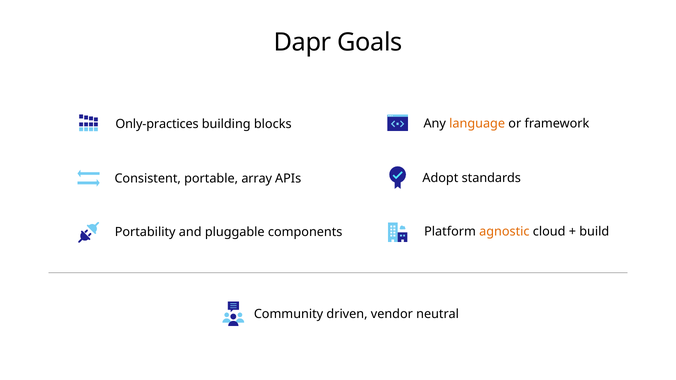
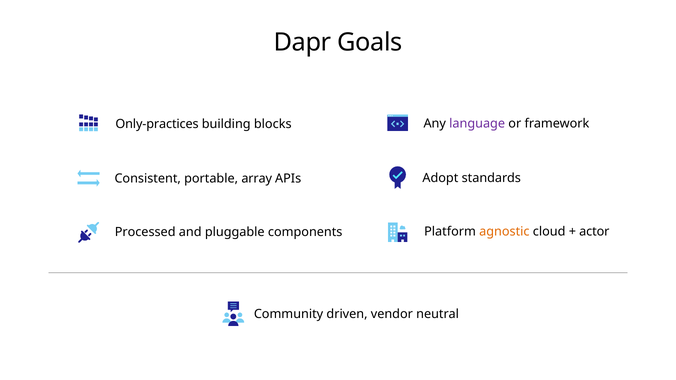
language colour: orange -> purple (477, 124)
build: build -> actor (594, 232)
Portability: Portability -> Processed (145, 232)
